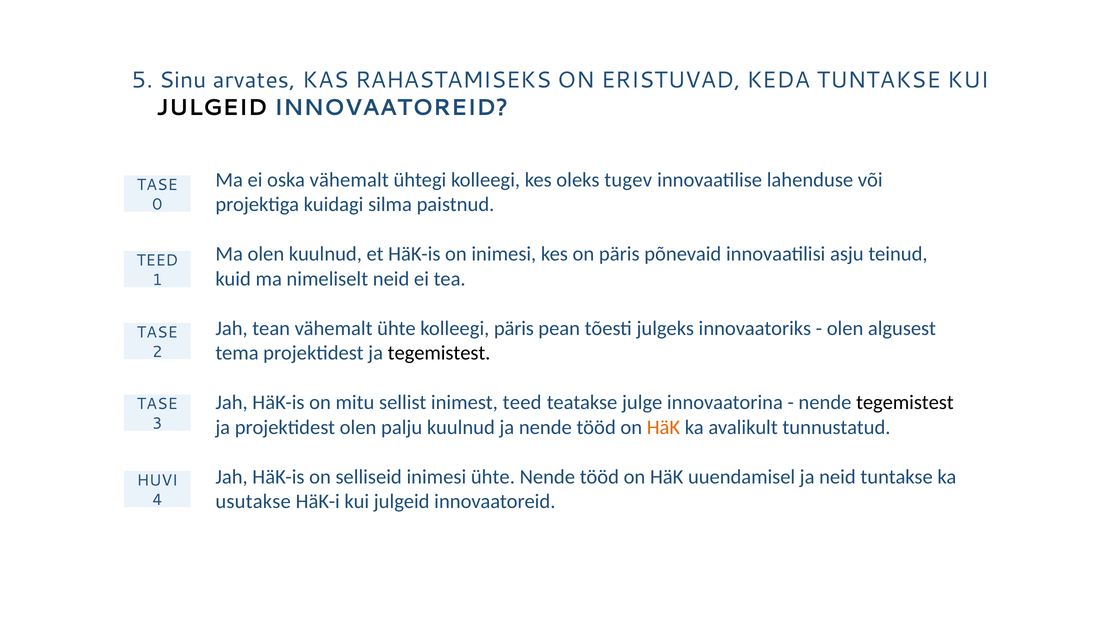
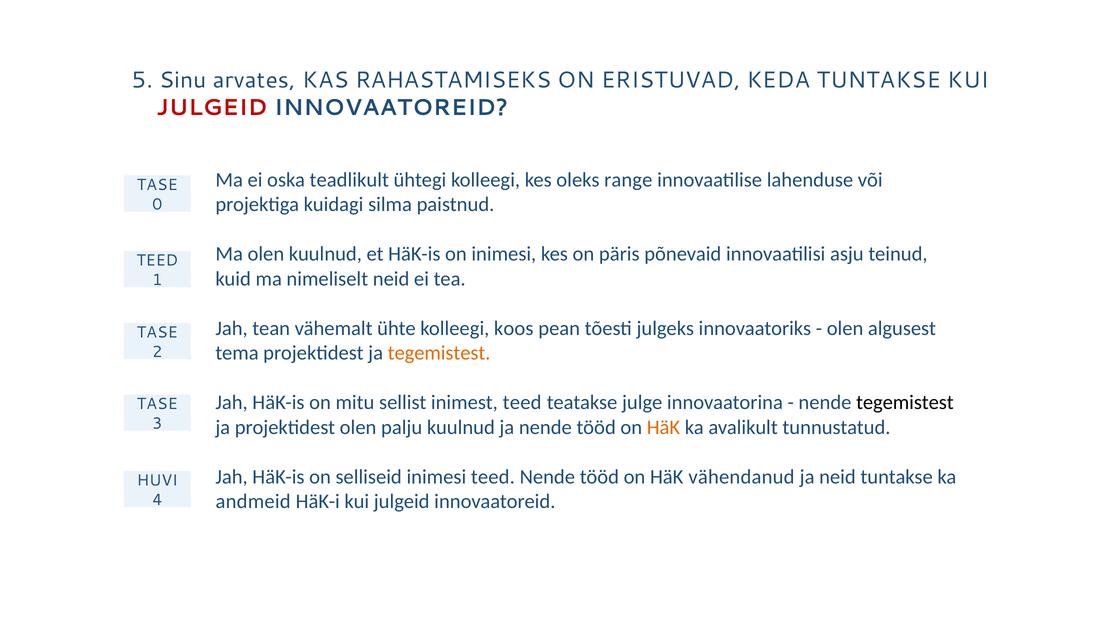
JULGEID colour: black -> red (212, 108)
oska vähemalt: vähemalt -> teadlikult (349, 180)
tugev: tugev -> range (628, 180)
kolleegi päris: päris -> koos (514, 328)
tegemistest colour: black -> orange (439, 353)
inimesi ühte: ühte -> teed (493, 477)
uuendamisel: uuendamisel -> vähendanud (741, 477)
usutakse: usutakse -> andmeid (253, 501)
